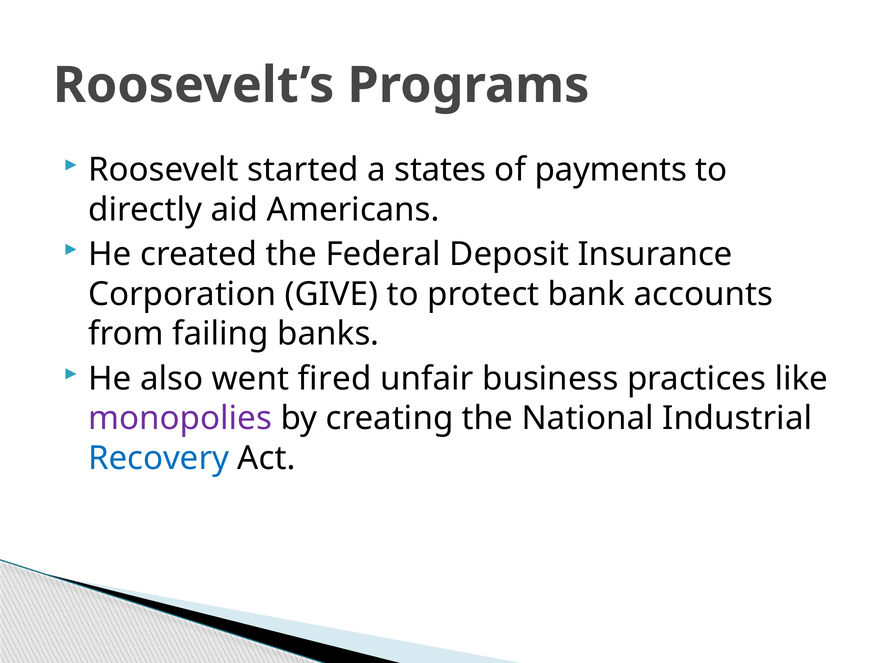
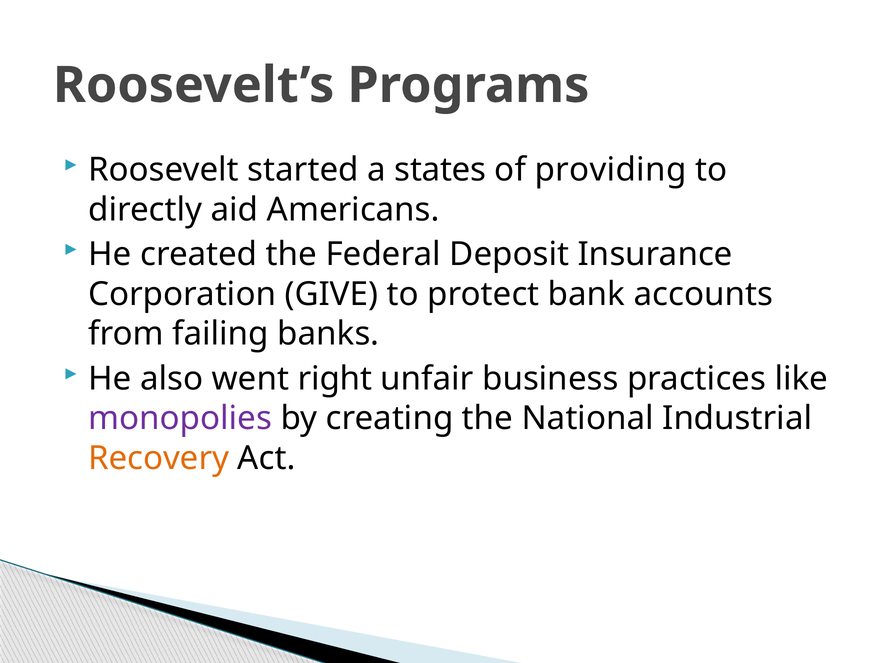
payments: payments -> providing (611, 170)
fired: fired -> right (335, 379)
Recovery colour: blue -> orange (159, 458)
